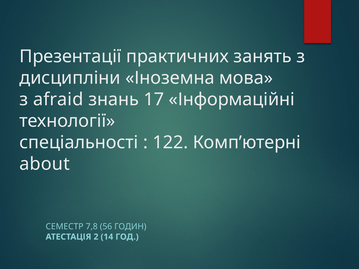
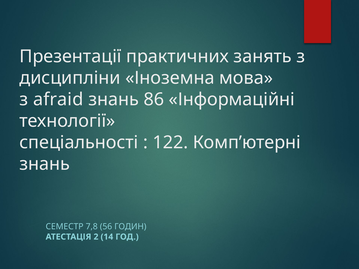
17: 17 -> 86 (154, 100)
about: about -> знань (45, 164)
